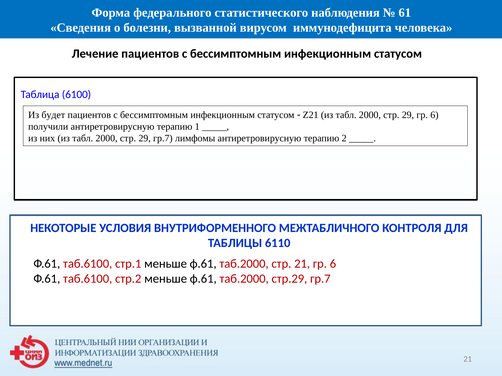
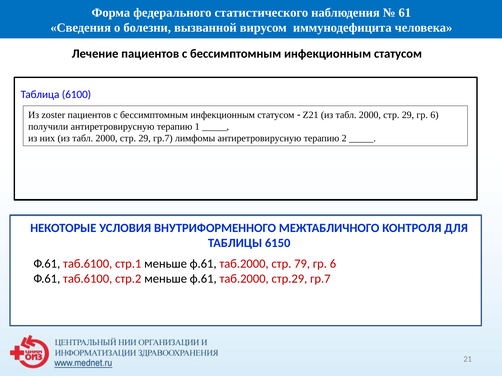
будет: будет -> zoster (53, 115)
6110: 6110 -> 6150 (278, 244)
стр 21: 21 -> 79 (302, 264)
